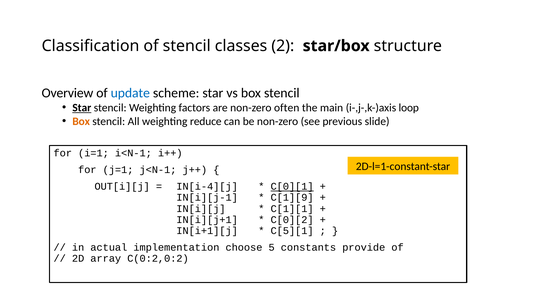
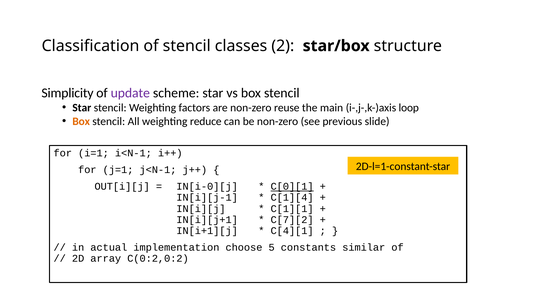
Overview: Overview -> Simplicity (67, 93)
update colour: blue -> purple (130, 93)
Star underline: present -> none (82, 108)
often: often -> reuse (287, 108)
IN[i-4][j: IN[i-4][j -> IN[i-0][j (207, 187)
C[1][9: C[1][9 -> C[1][4 (292, 198)
C[0][2: C[0][2 -> C[7][2 (292, 220)
C[5][1: C[5][1 -> C[4][1 (292, 231)
provide: provide -> similar (364, 248)
